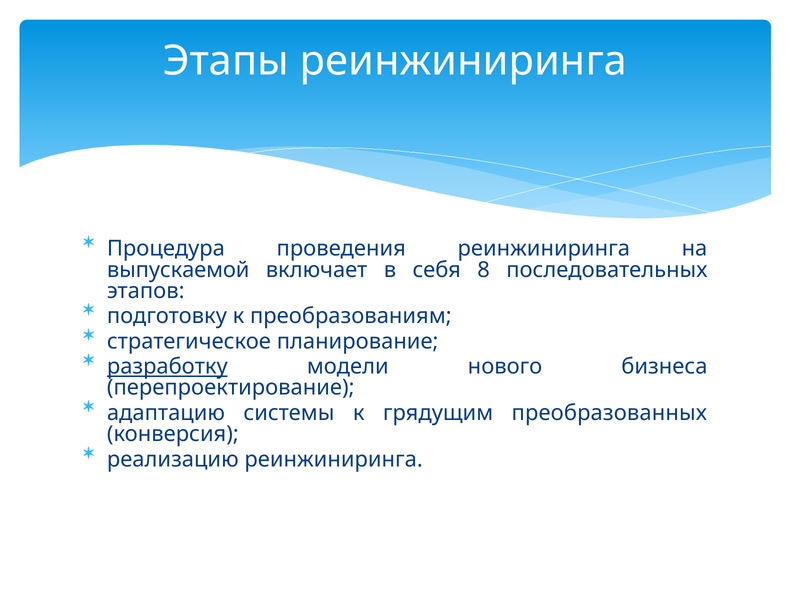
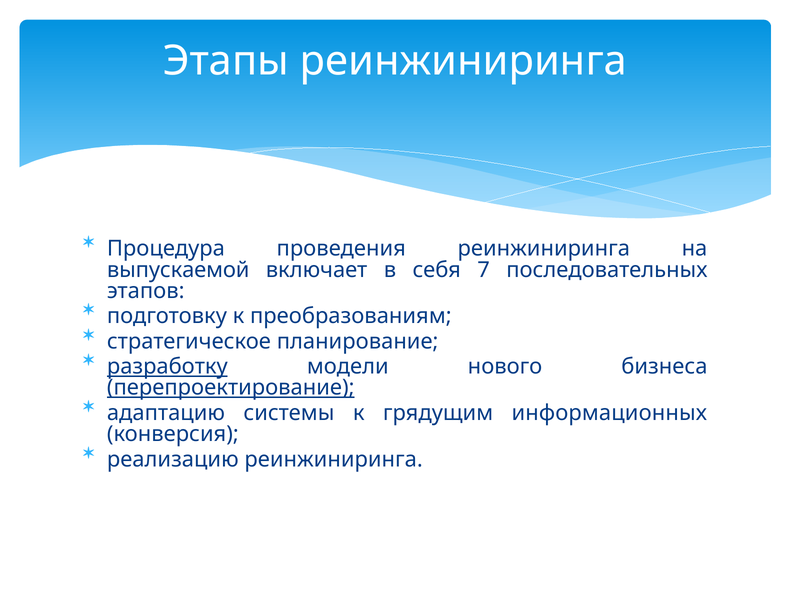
8: 8 -> 7 (484, 270)
перепроектирование underline: none -> present (231, 388)
преобразованных: преобразованных -> информационных (609, 413)
